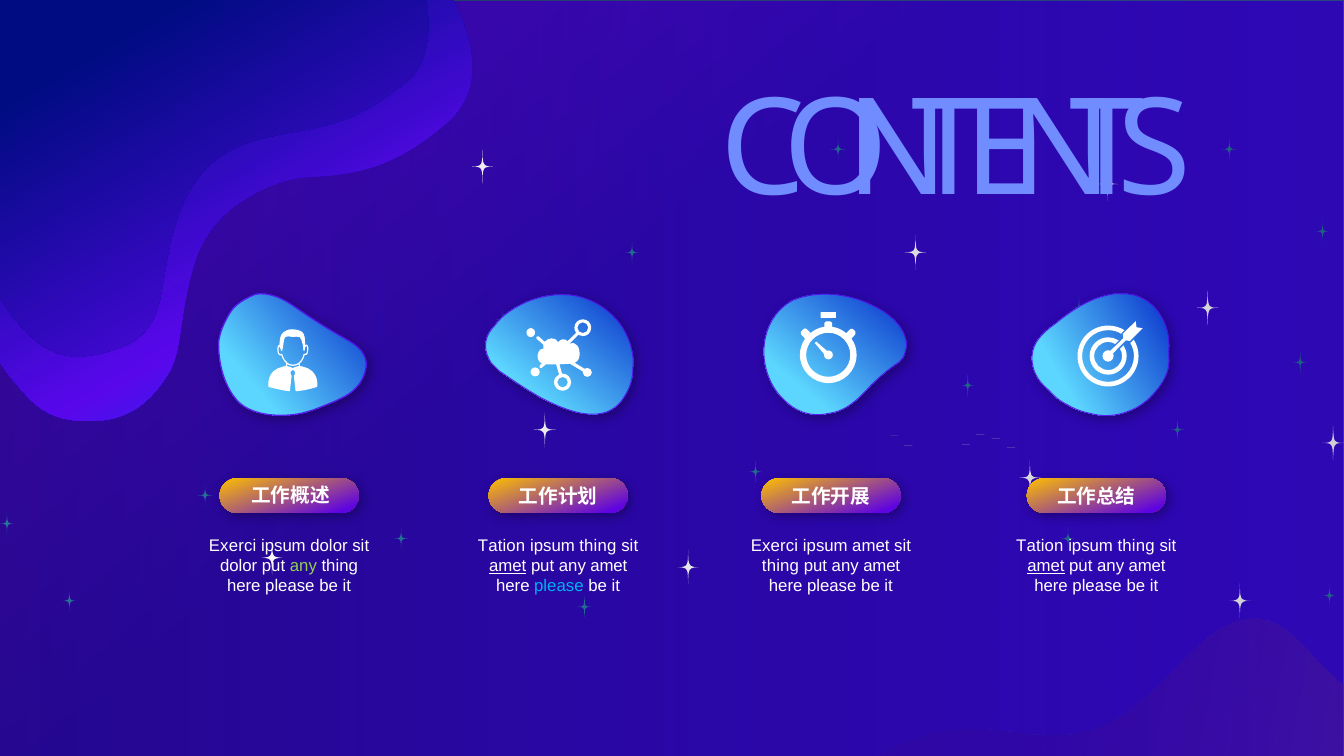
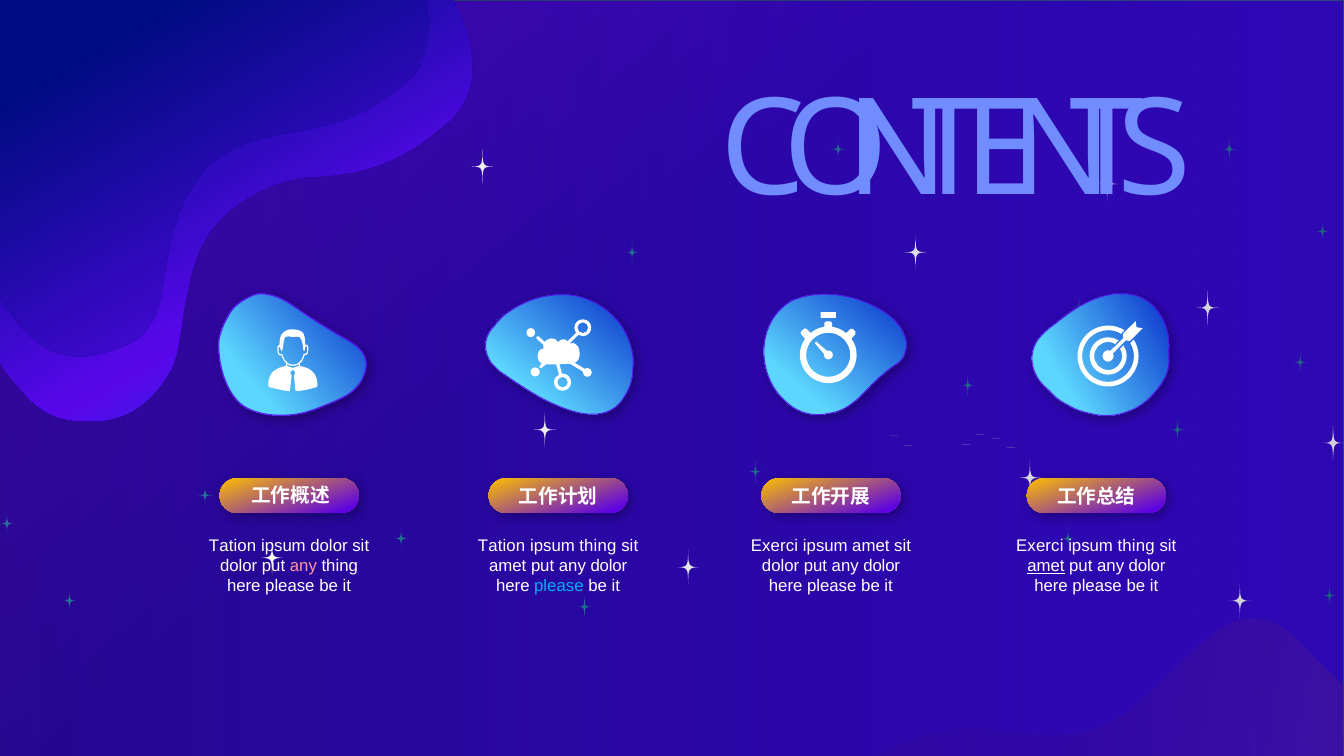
Exerci: Exerci -> Tation (233, 546)
Tation: Tation -> Exerci (1040, 546)
any colour: light green -> pink (303, 566)
amet underline: present -> none (508, 566)
amet: amet -> dolor (609, 566)
thing: thing -> dolor (781, 566)
amet: amet -> dolor (882, 566)
amet: amet -> dolor (1147, 566)
